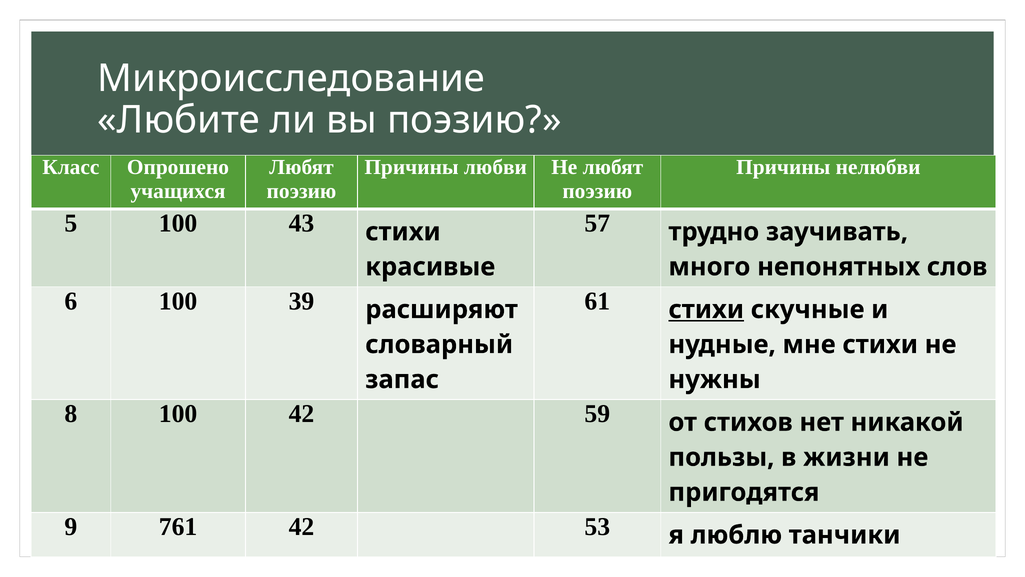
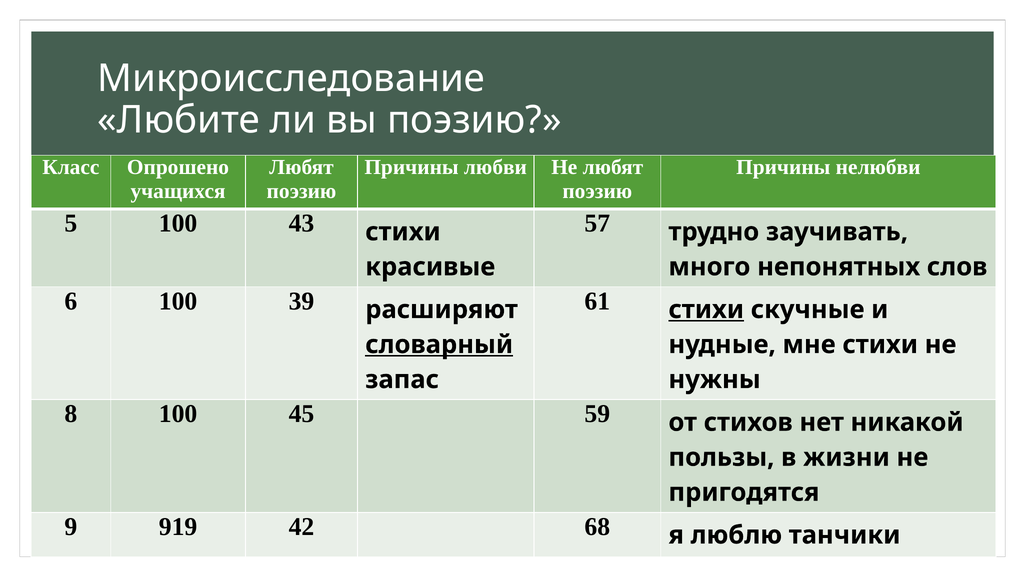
словарный underline: none -> present (439, 344)
100 42: 42 -> 45 (301, 414)
761: 761 -> 919 (178, 526)
53: 53 -> 68 (597, 526)
